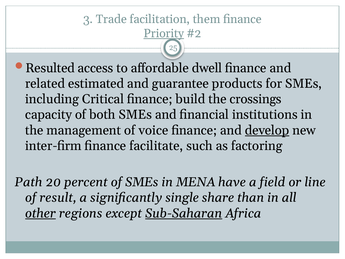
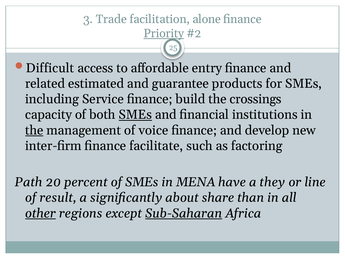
them: them -> alone (207, 19)
Resulted: Resulted -> Difficult (50, 68)
dwell: dwell -> entry (207, 68)
Critical: Critical -> Service (103, 99)
SMEs underline: none -> present (135, 115)
the underline: none -> present (34, 130)
develop underline: present -> none (267, 130)
field: field -> they (272, 182)
single: single -> about (182, 197)
